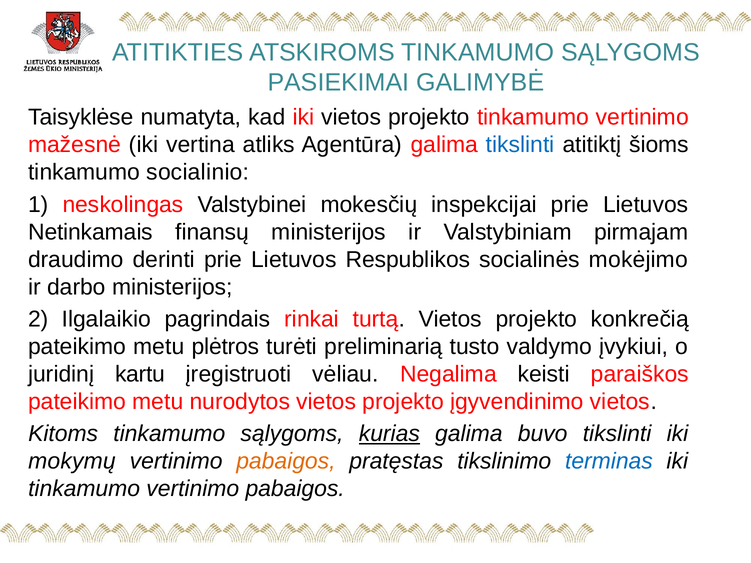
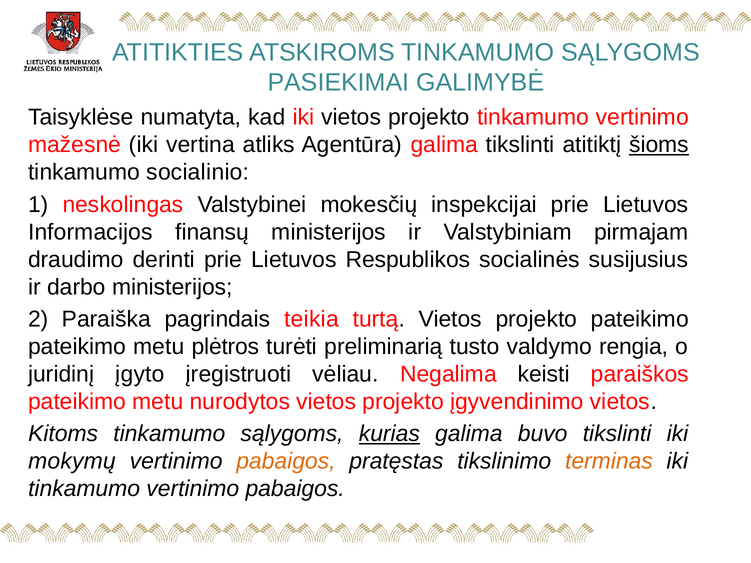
tikslinti colour: blue -> black (520, 145)
šioms underline: none -> present (659, 145)
Netinkamais: Netinkamais -> Informacijos (90, 232)
mokėjimo: mokėjimo -> susijusius (638, 260)
Ilgalaikio: Ilgalaikio -> Paraiška (106, 319)
rinkai: rinkai -> teikia (312, 319)
projekto konkrečią: konkrečią -> pateikimo (640, 319)
įvykiui: įvykiui -> rengia (634, 347)
kartu: kartu -> įgyto (140, 374)
terminas colour: blue -> orange (609, 461)
